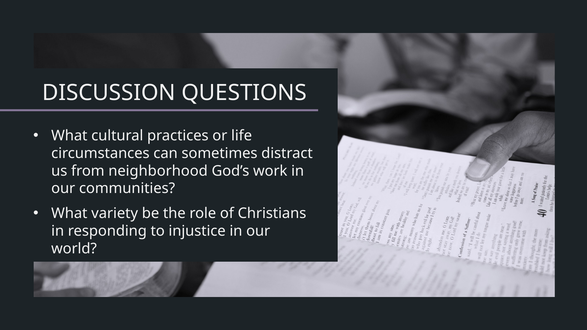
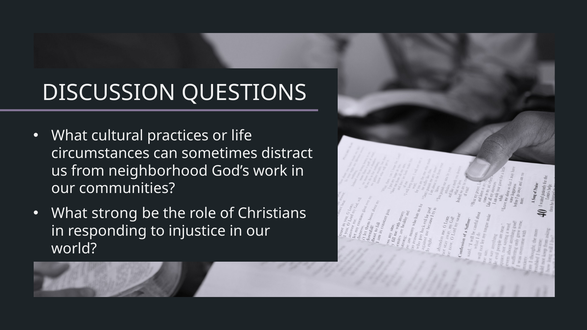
variety: variety -> strong (115, 214)
